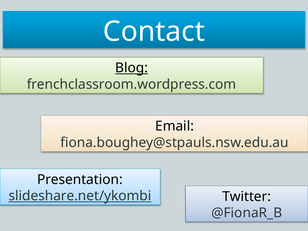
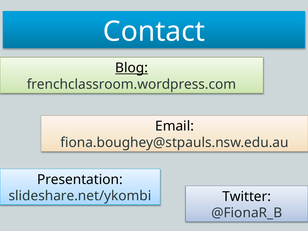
slideshare.net/ykombi underline: present -> none (80, 196)
